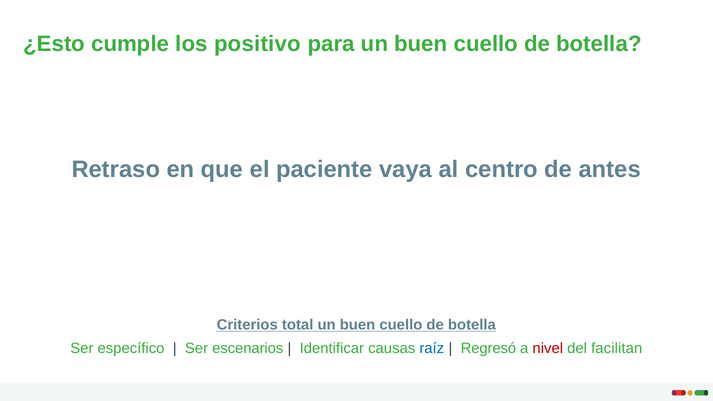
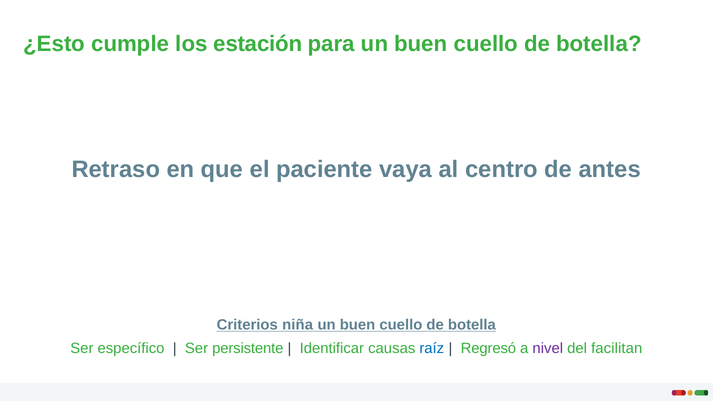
positivo: positivo -> estación (258, 44)
total: total -> niña (298, 325)
escenarios: escenarios -> persistente (248, 348)
nivel colour: red -> purple (548, 348)
